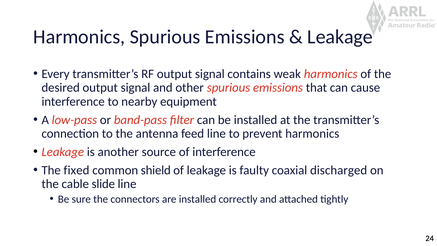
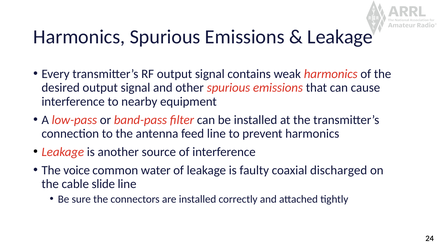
fixed: fixed -> voice (77, 170)
shield: shield -> water (156, 170)
